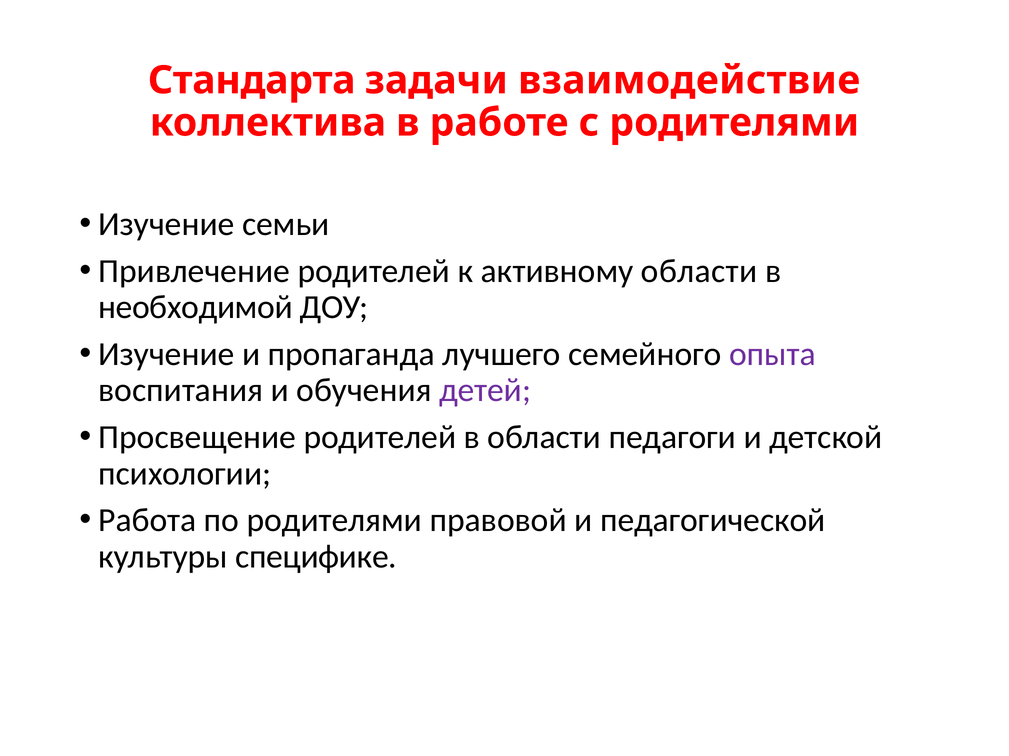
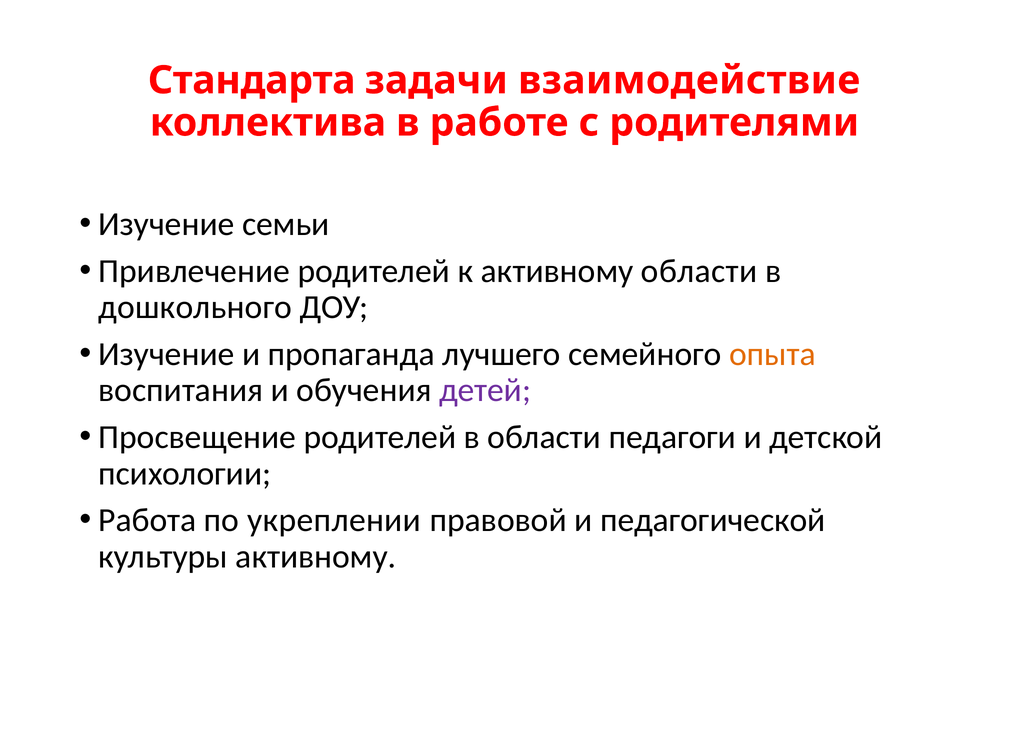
необходимой: необходимой -> дошкольного (195, 308)
опыта colour: purple -> orange (772, 354)
по родителями: родителями -> укреплении (334, 521)
культуры специфике: специфике -> активному (316, 557)
